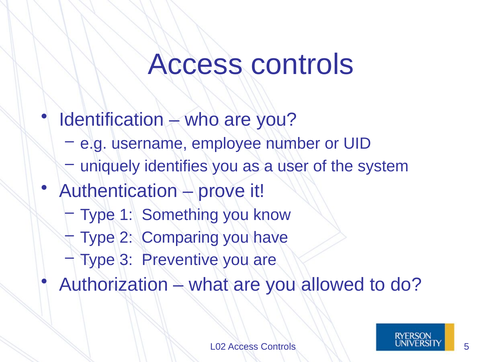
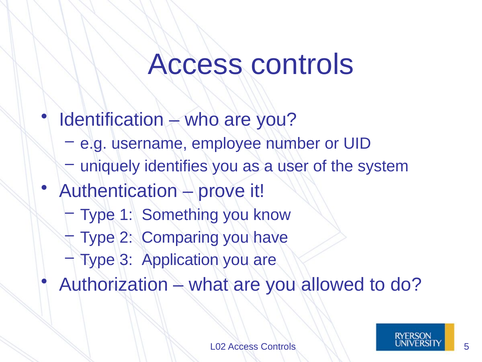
Preventive: Preventive -> Application (180, 260)
